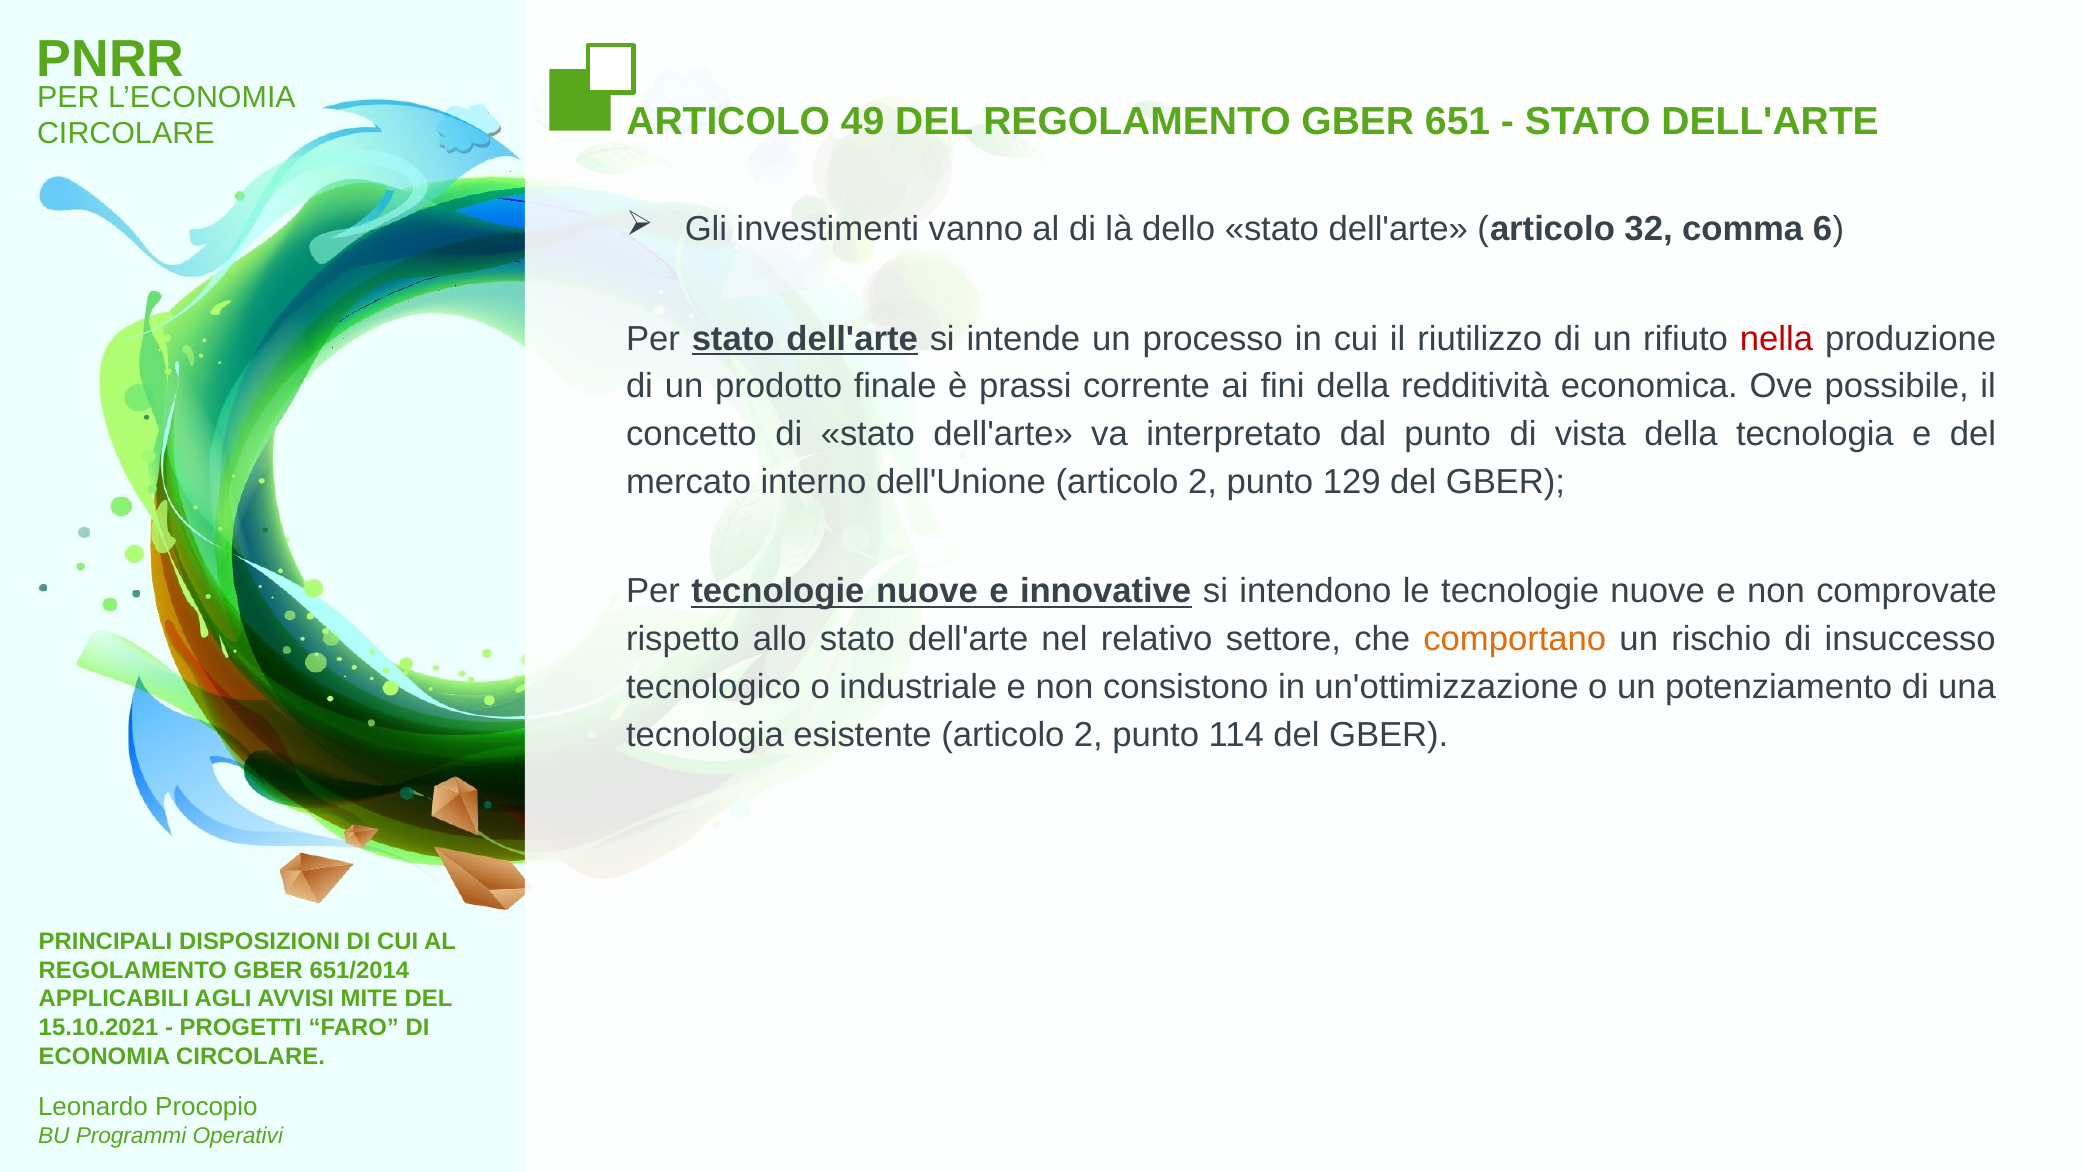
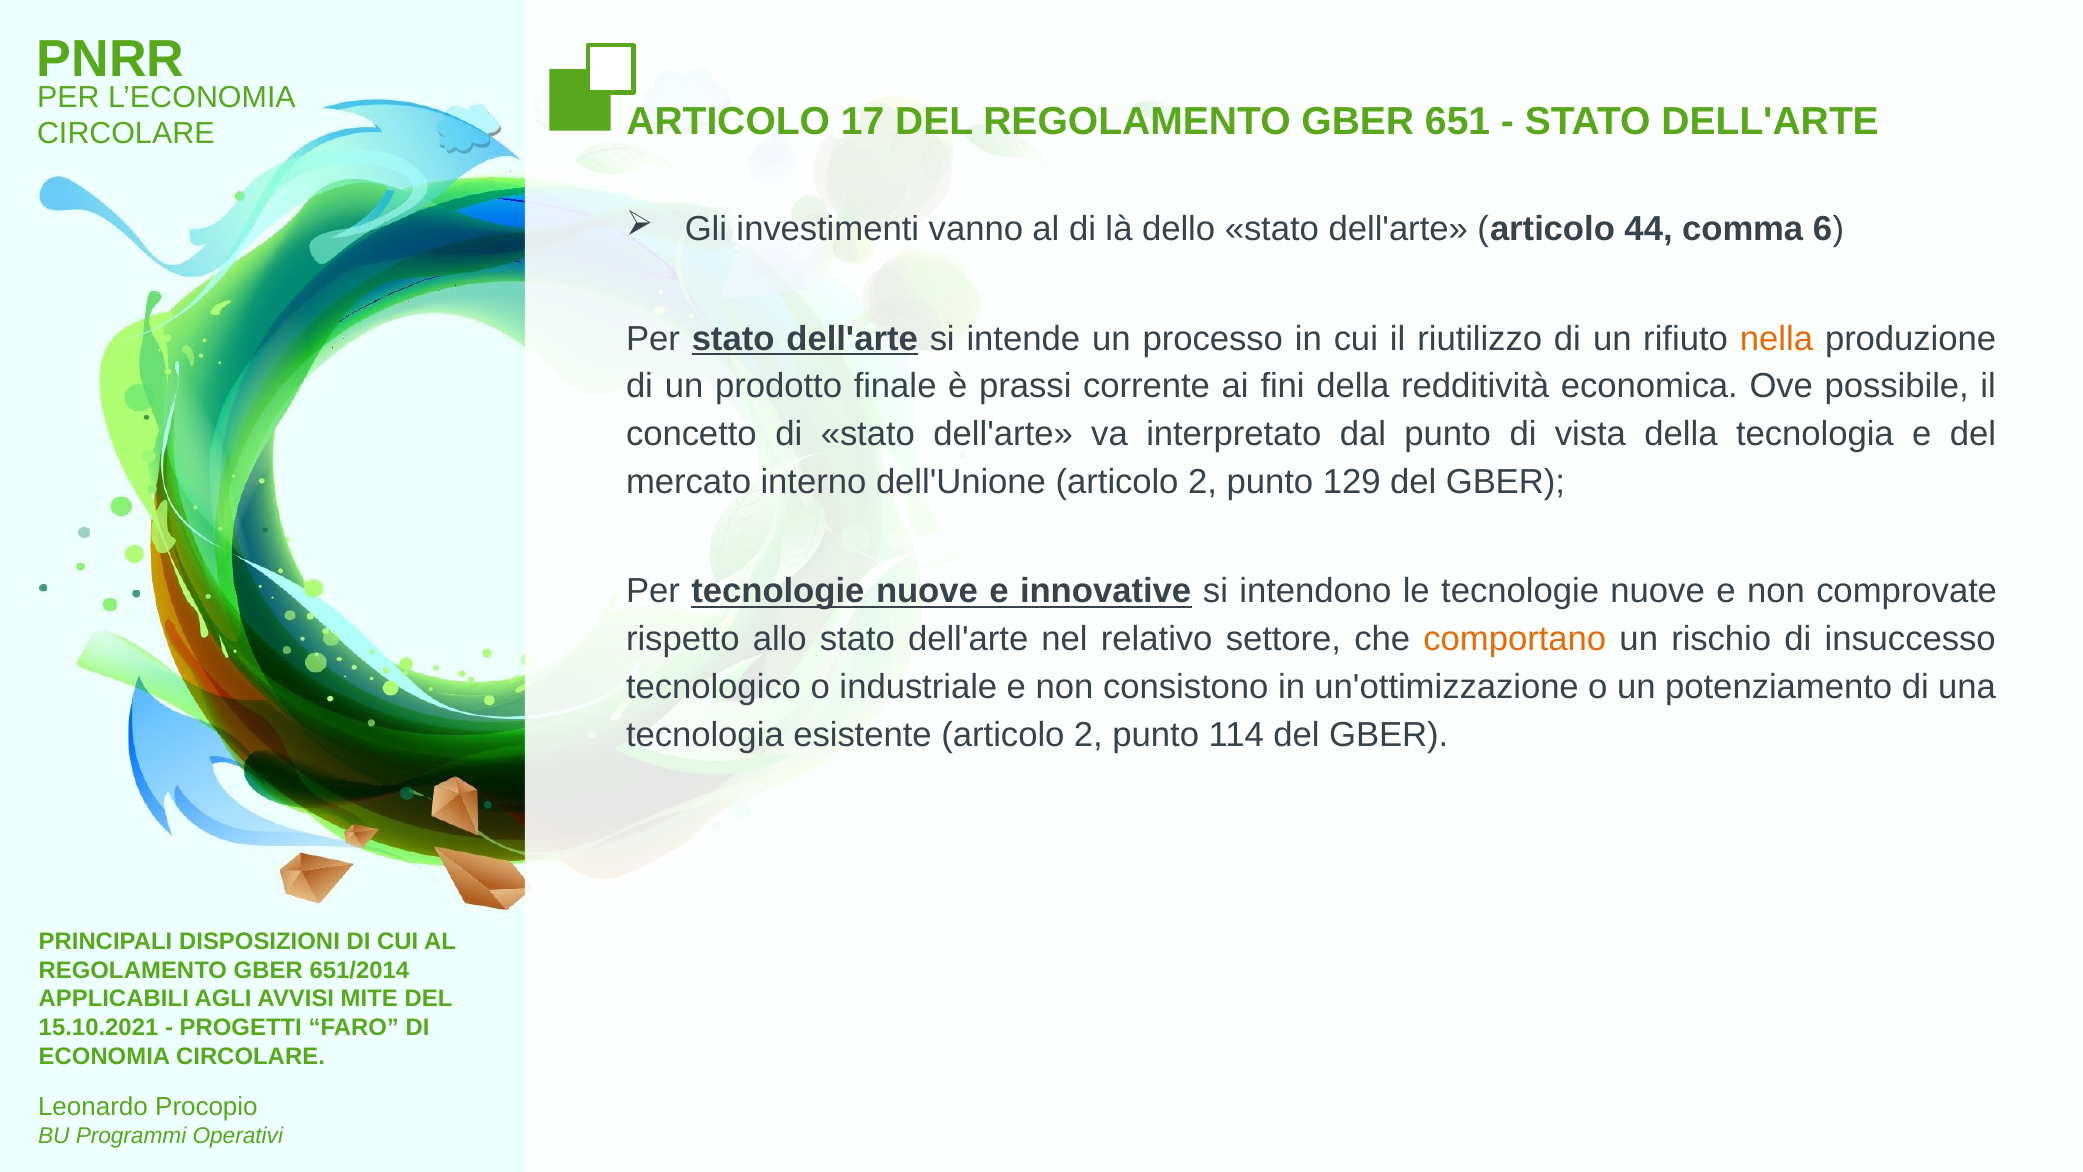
49: 49 -> 17 (863, 122)
32: 32 -> 44 (1649, 229)
nella colour: red -> orange (1776, 339)
